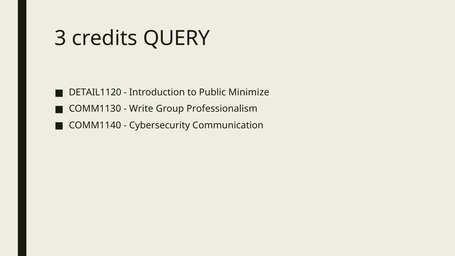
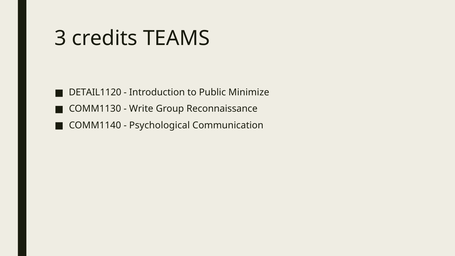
QUERY: QUERY -> TEAMS (176, 38)
Professionalism: Professionalism -> Reconnaissance (222, 109)
Cybersecurity: Cybersecurity -> Psychological (160, 125)
